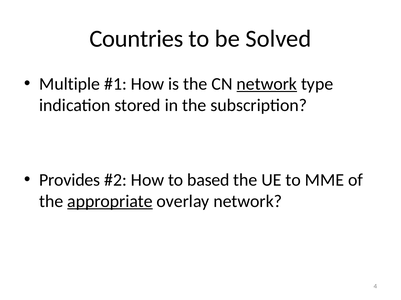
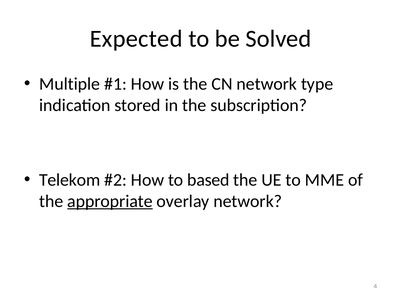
Countries: Countries -> Expected (136, 39)
network underline: present -> none (267, 84)
Provides: Provides -> Telekom (70, 180)
